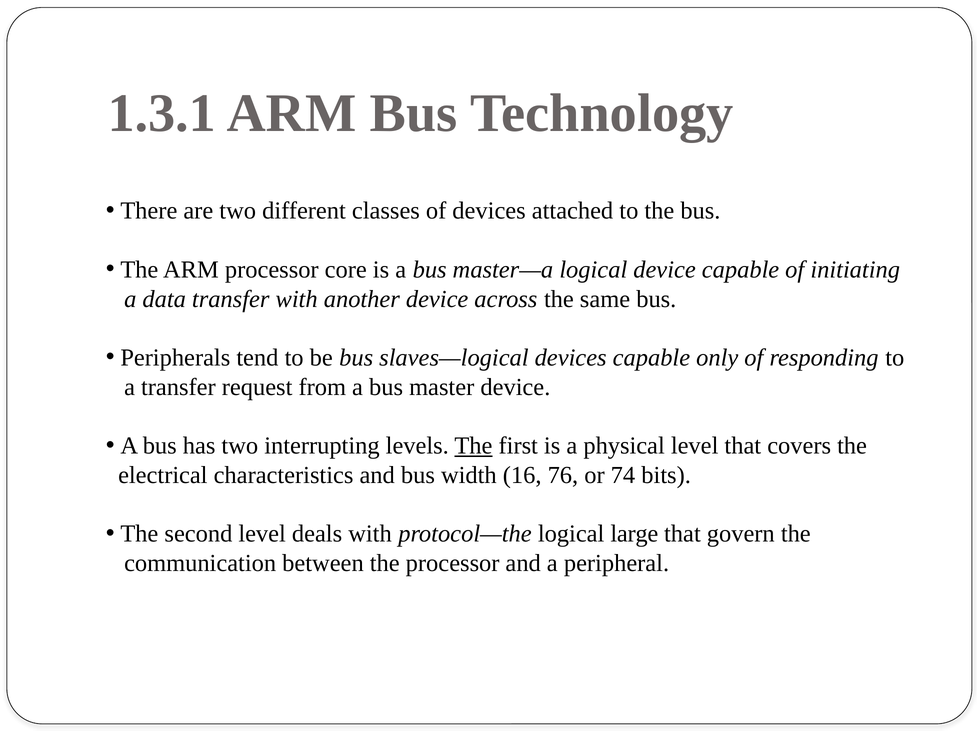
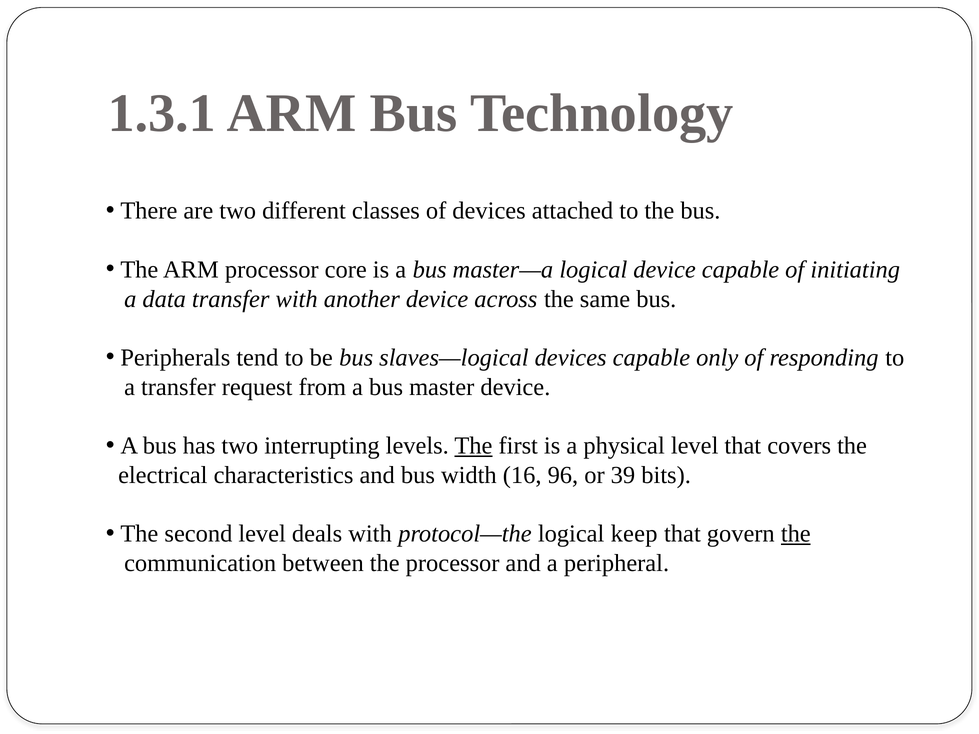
76: 76 -> 96 (563, 475)
74: 74 -> 39 (623, 475)
large: large -> keep (634, 534)
the underline: none -> present (796, 534)
